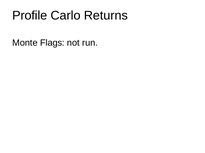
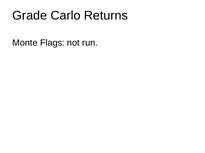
Profile: Profile -> Grade (30, 16)
